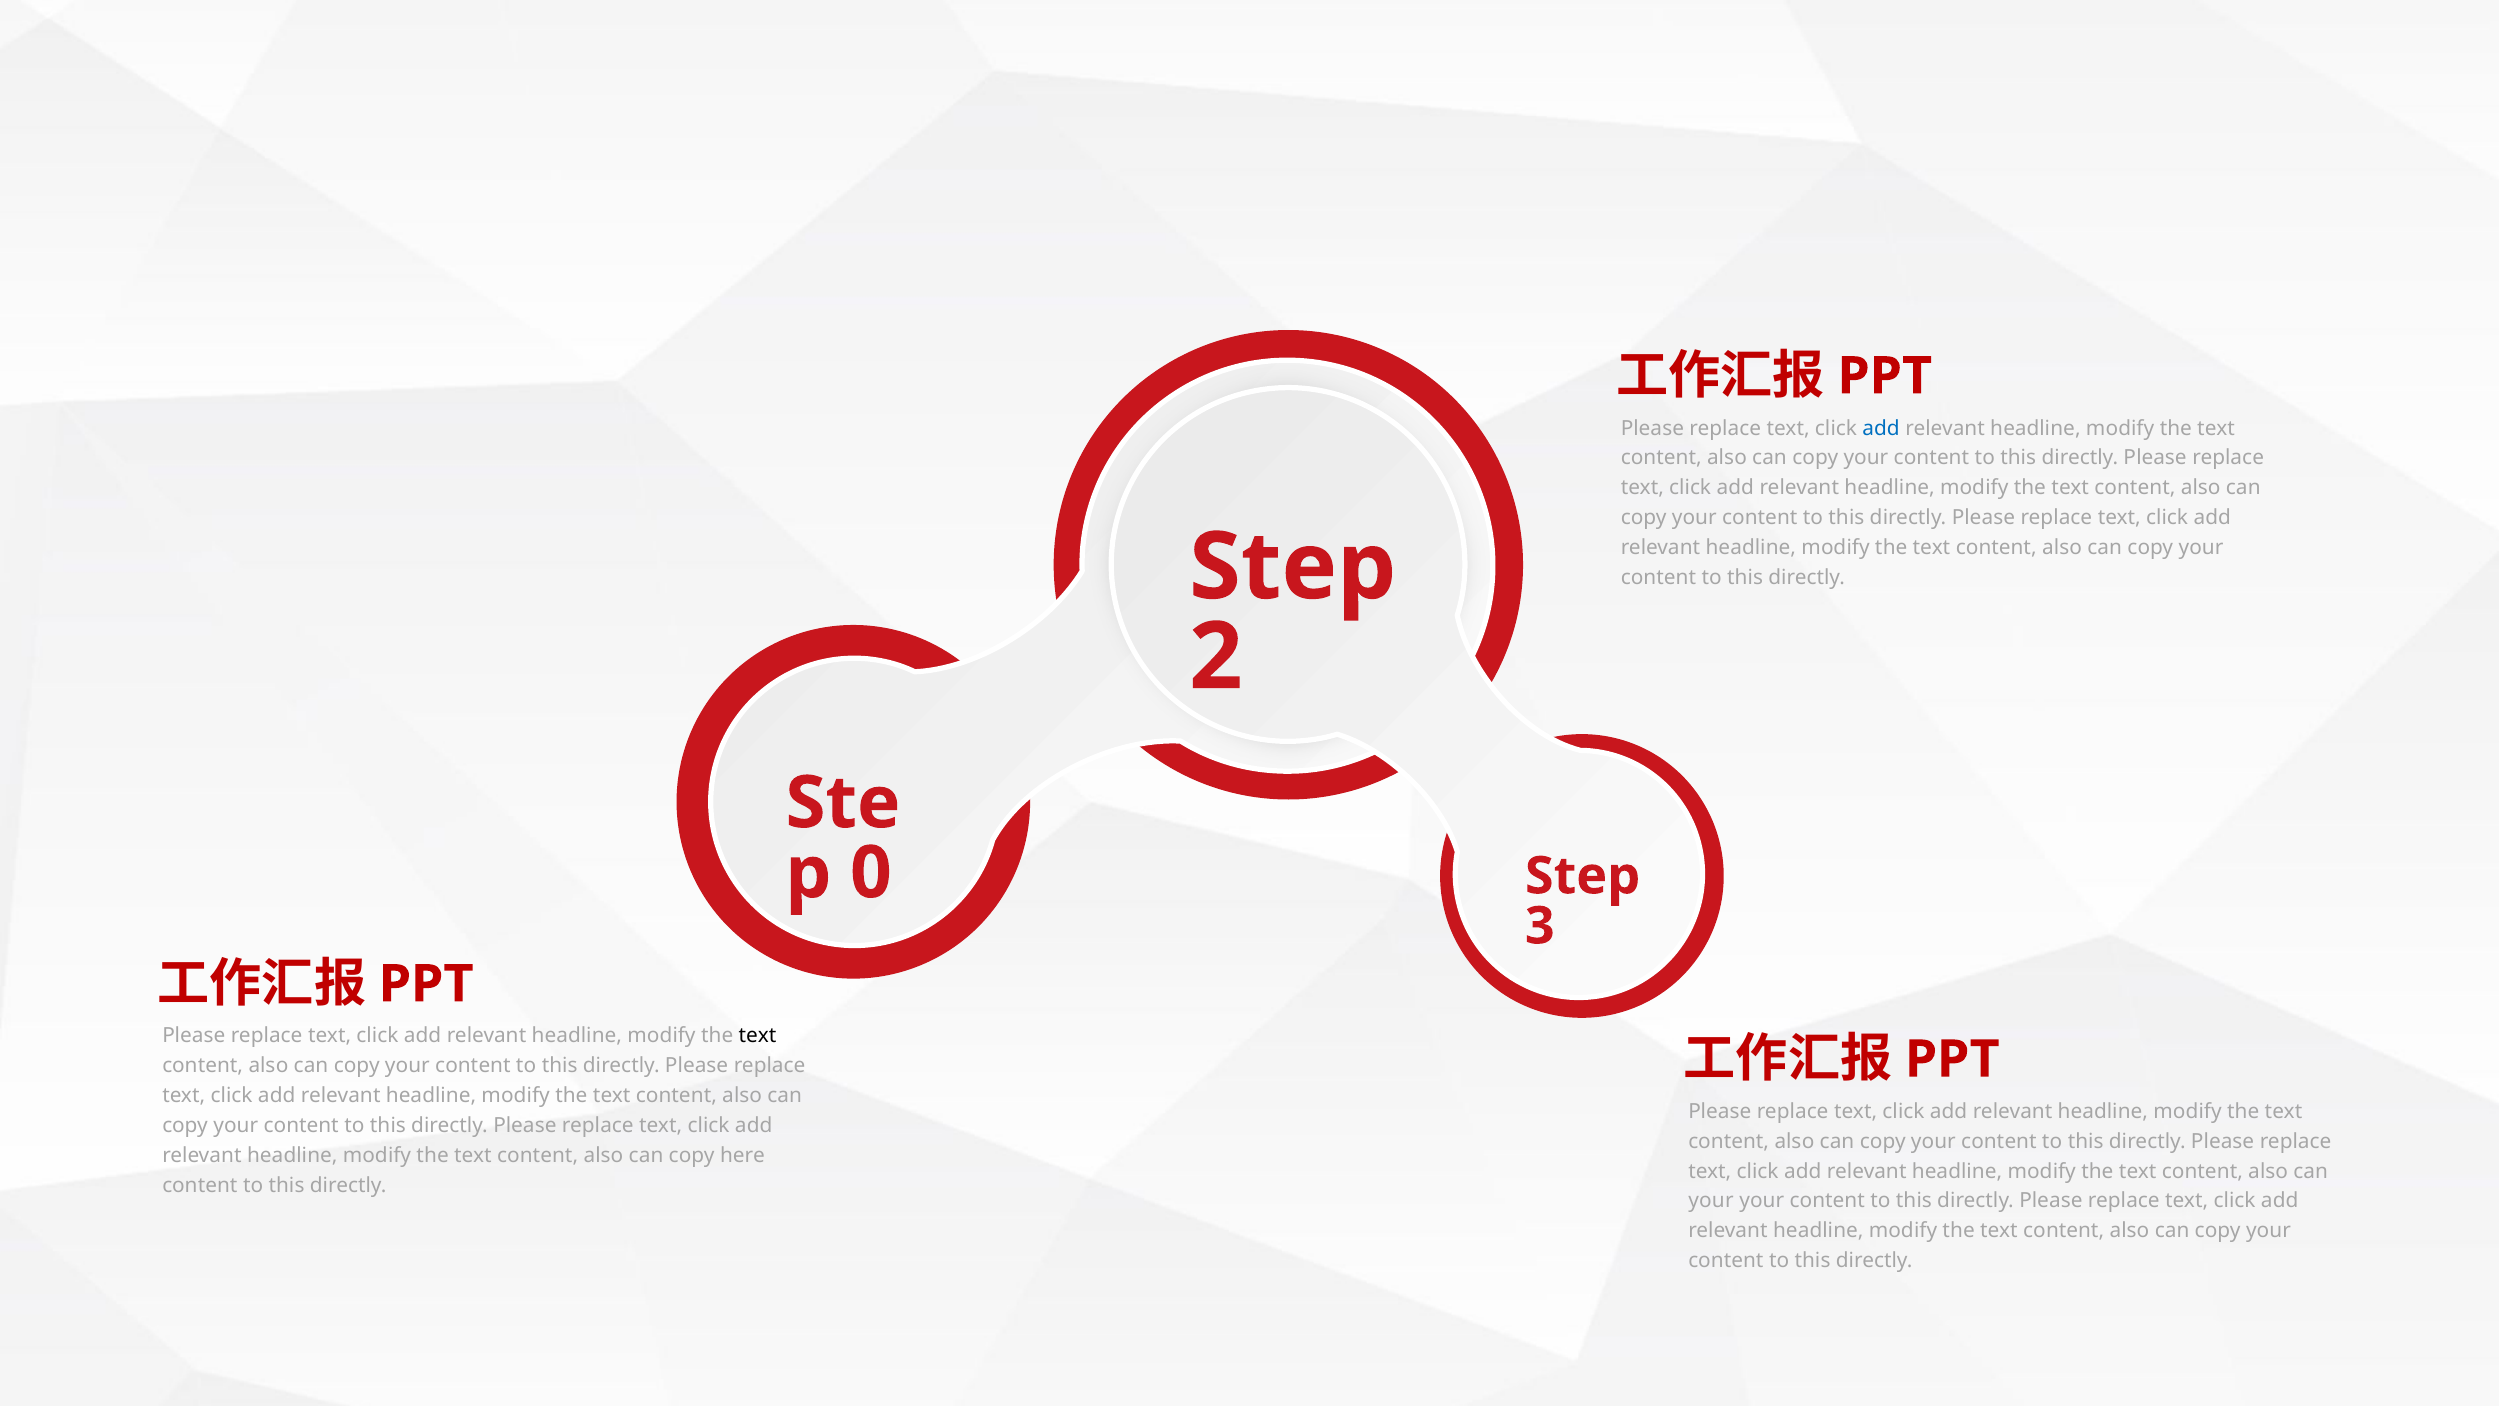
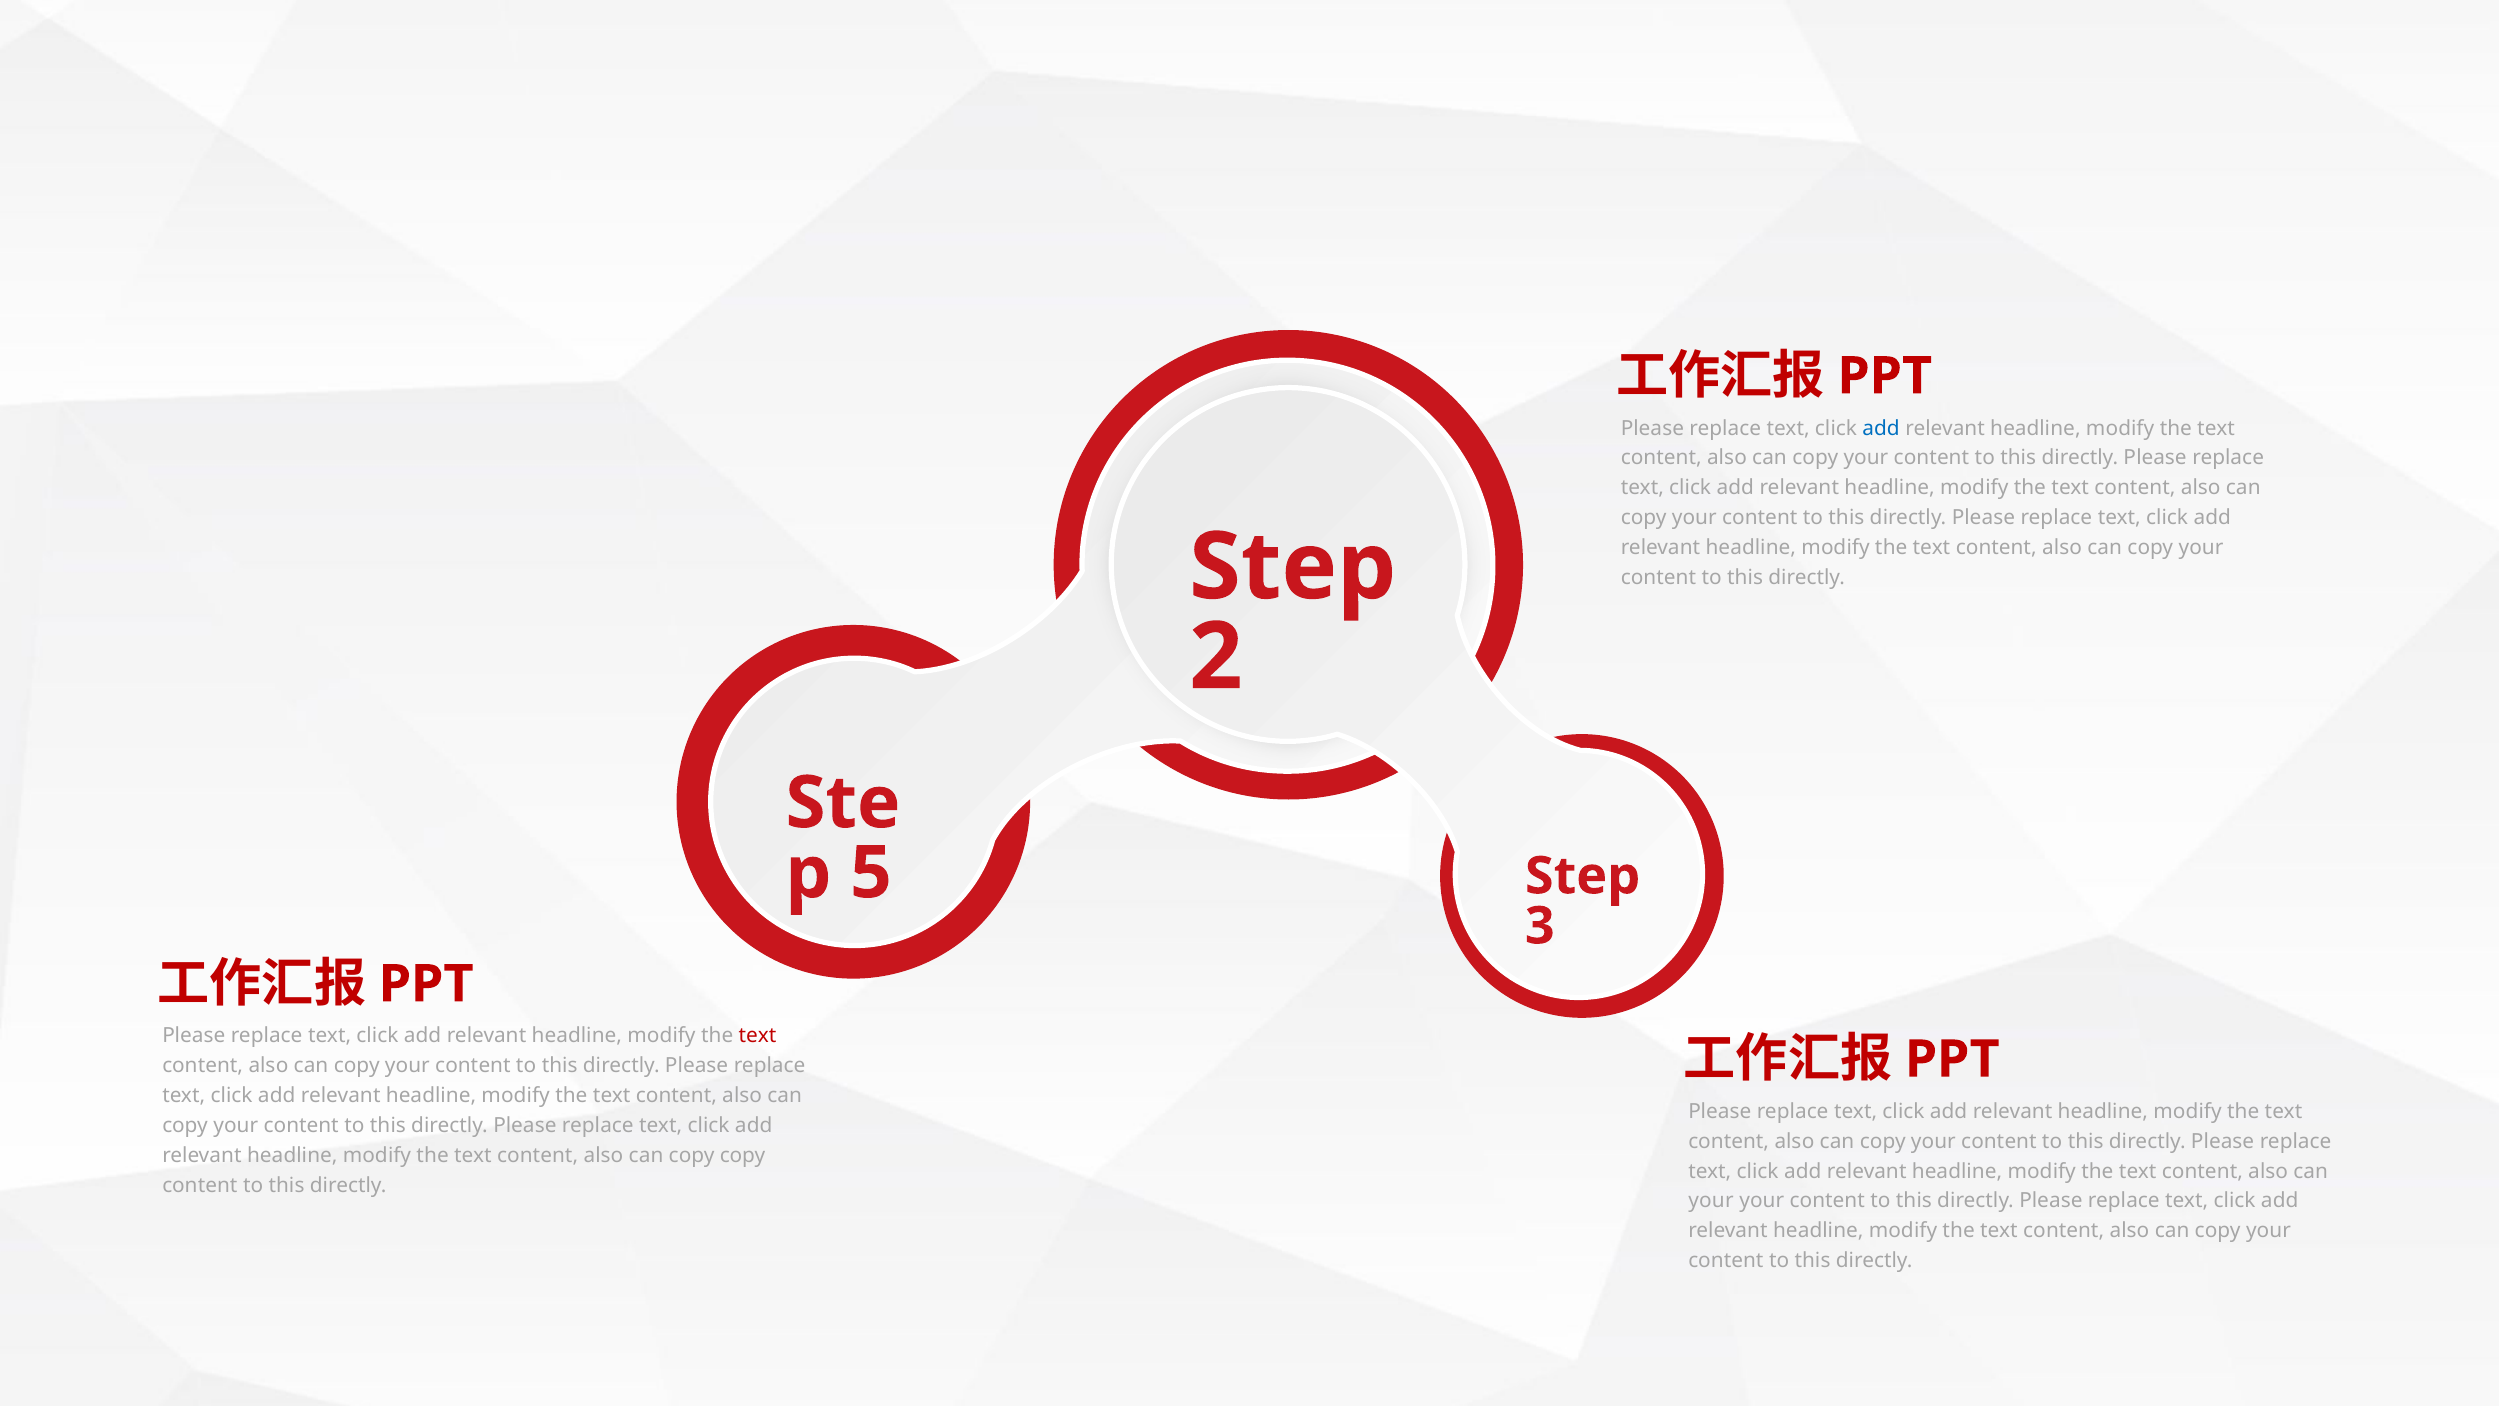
0: 0 -> 5 (871, 873)
text colour: black -> red (758, 1036)
copy here: here -> copy (743, 1155)
